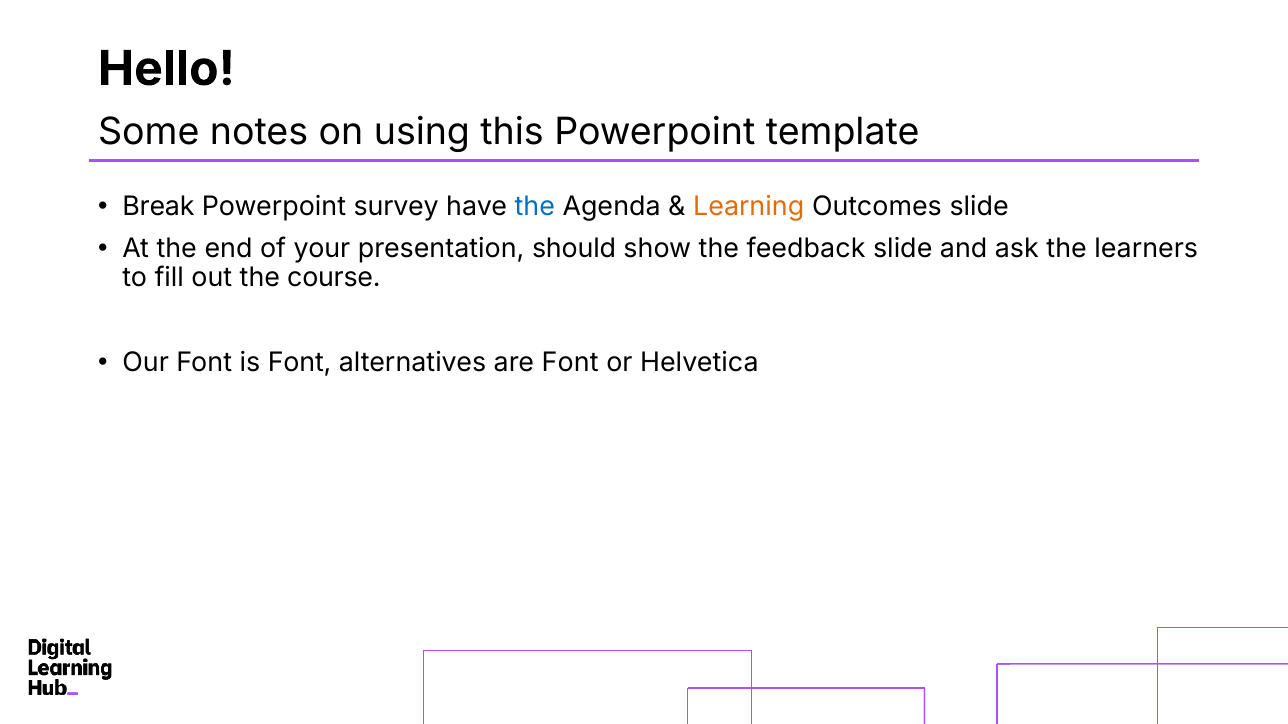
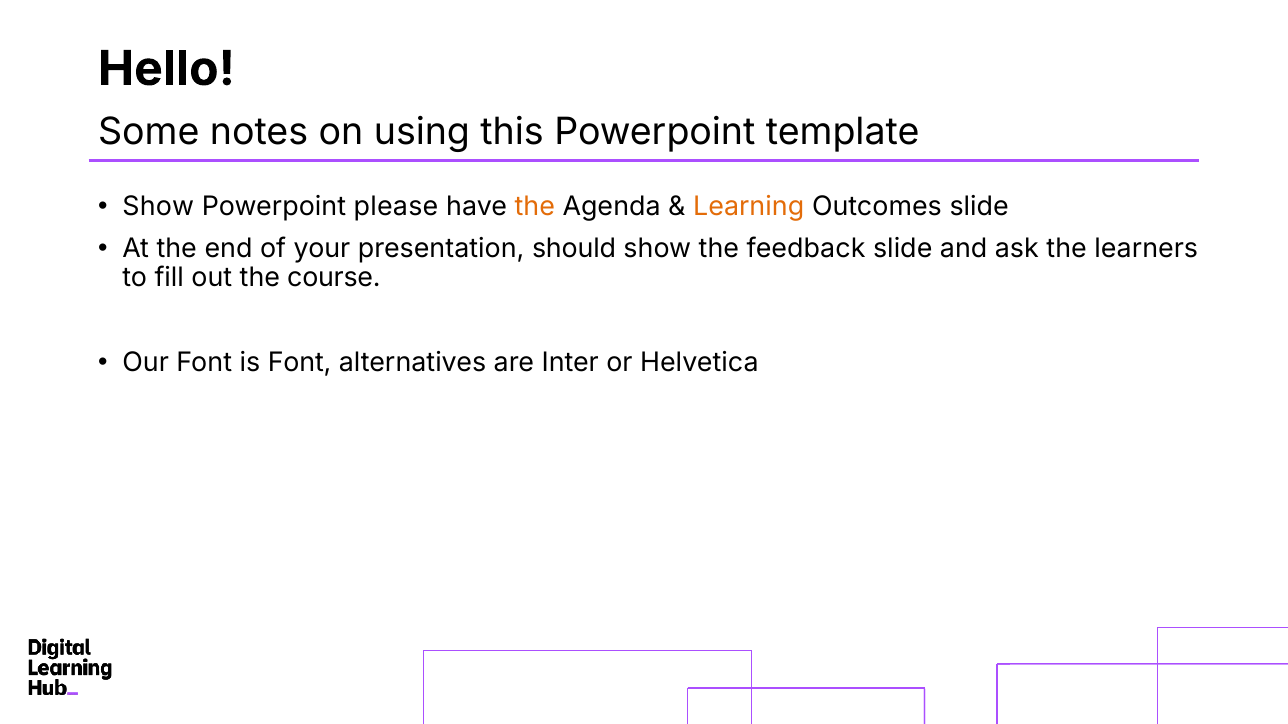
Break: Break -> Show (158, 207)
survey: survey -> please (396, 207)
the colour: blue -> orange (535, 207)
are Font: Font -> Inter (570, 363)
